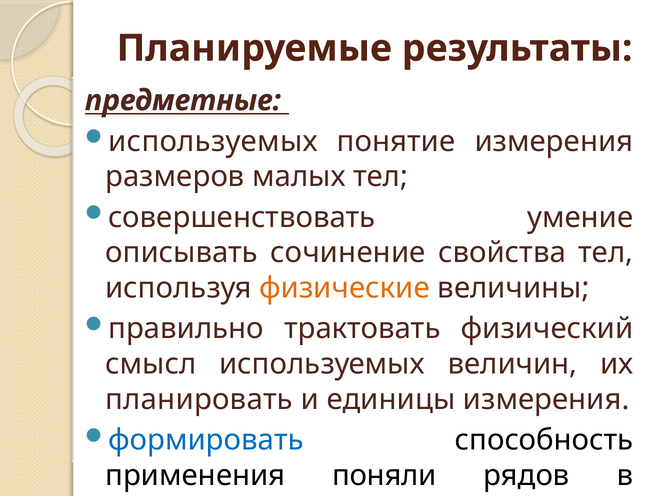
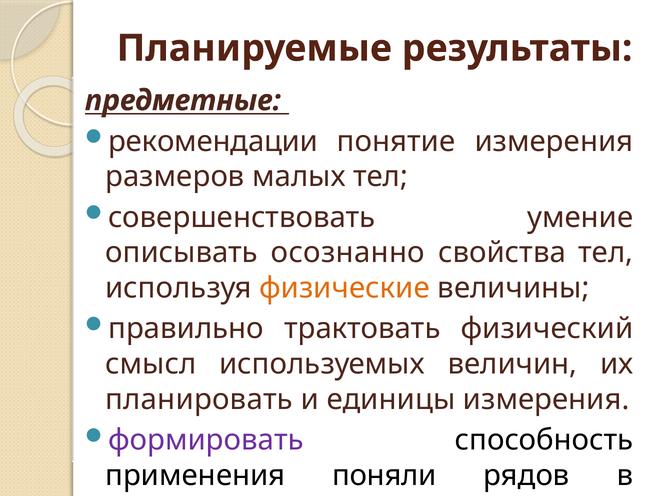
используемых: используемых -> рекомендации (213, 141)
сочинение: сочинение -> осознанно (348, 253)
формировать colour: blue -> purple (206, 440)
